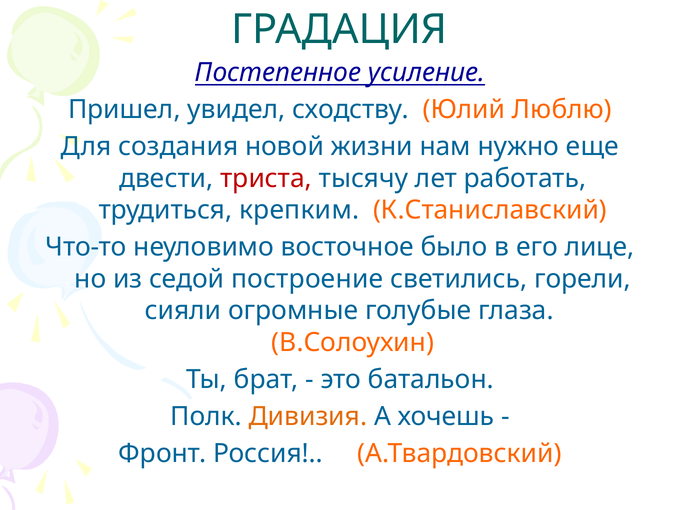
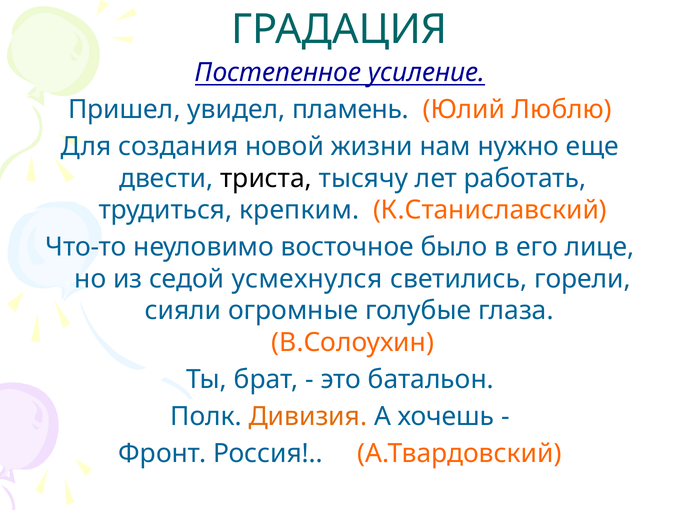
сходству: сходству -> пламень (351, 110)
триста colour: red -> black (266, 178)
построение: построение -> усмехнулся (307, 279)
